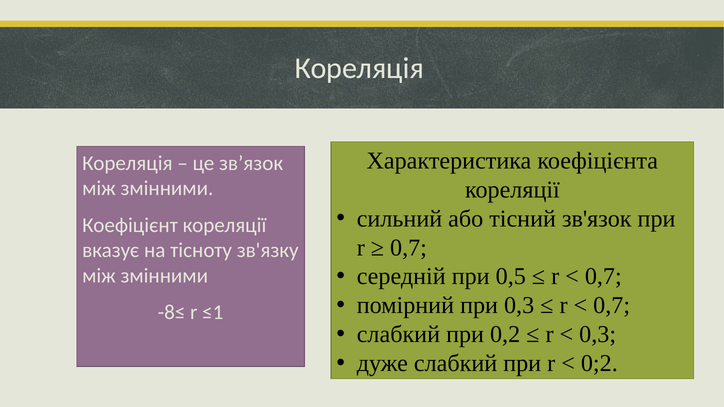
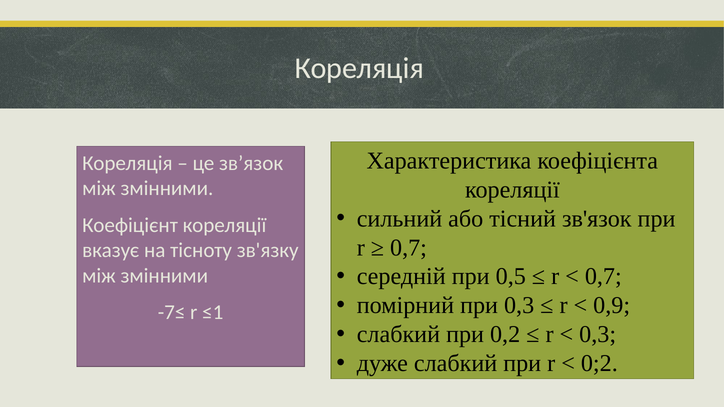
0,7: 0,7 -> 0,9 (612, 306)
-8≤: -8≤ -> -7≤ (172, 313)
